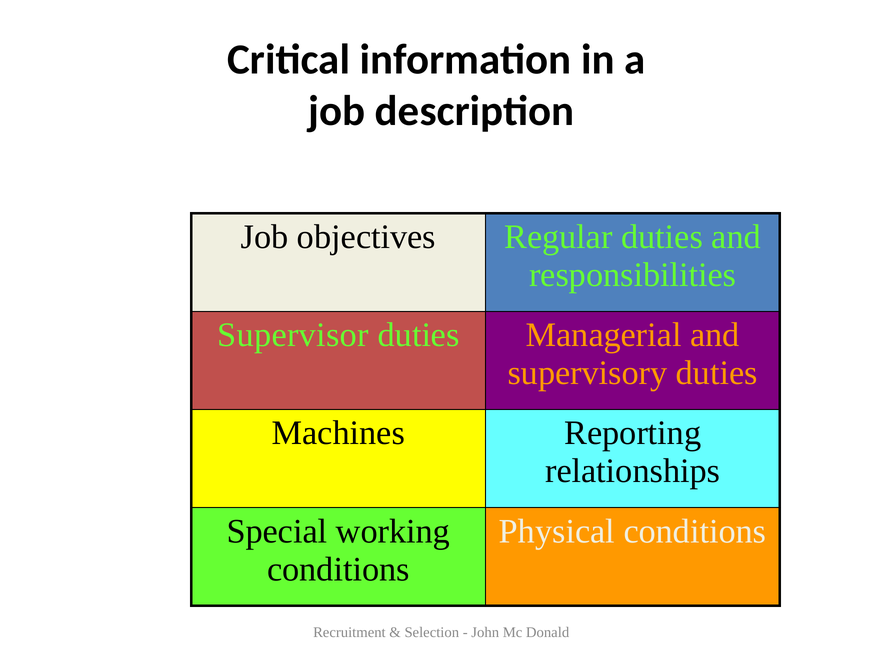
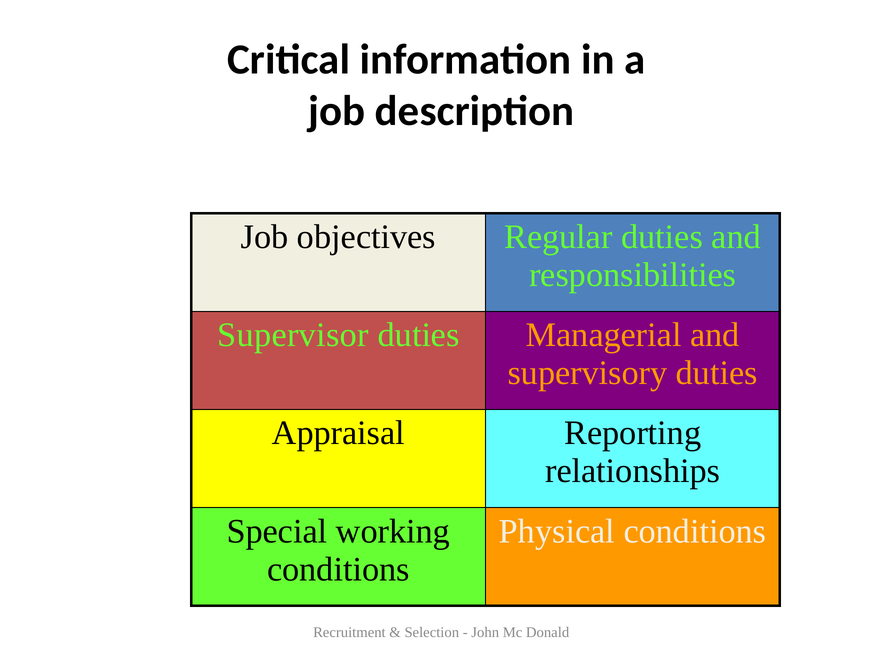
Machines: Machines -> Appraisal (338, 433)
